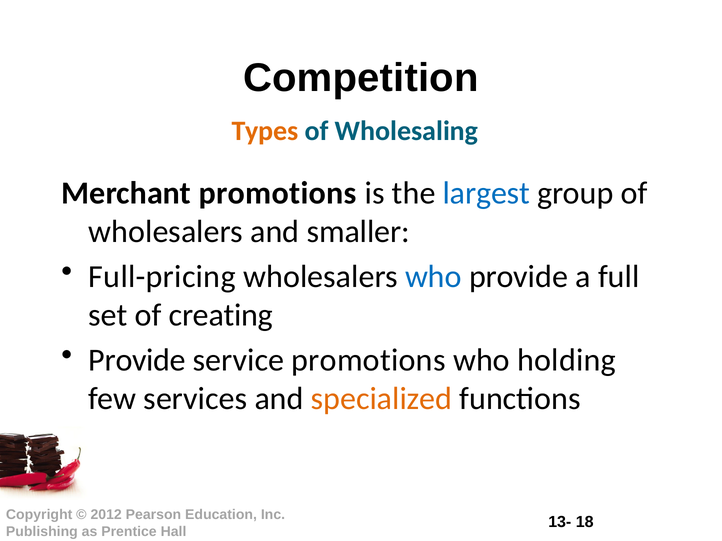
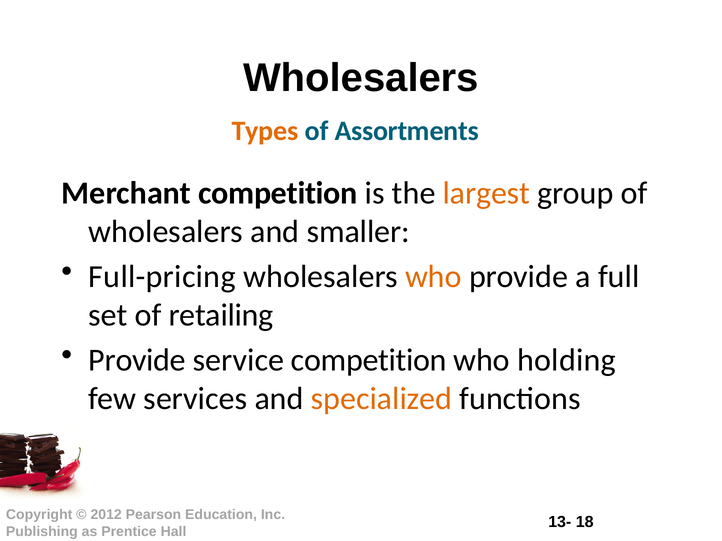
Competition: Competition -> Wholesalers (361, 78)
Wholesaling: Wholesaling -> Assortments (407, 131)
Merchant promotions: promotions -> competition (278, 194)
largest colour: blue -> orange (486, 194)
who colour: blue -> orange (433, 277)
creating: creating -> retailing (221, 316)
service promotions: promotions -> competition (369, 361)
